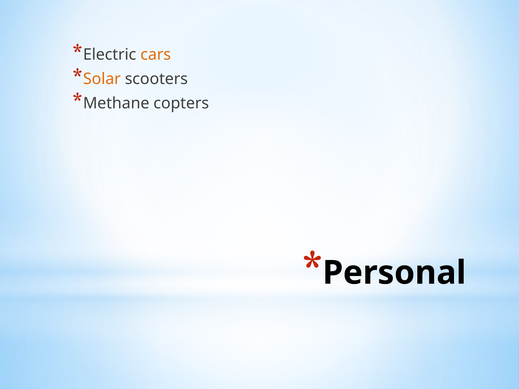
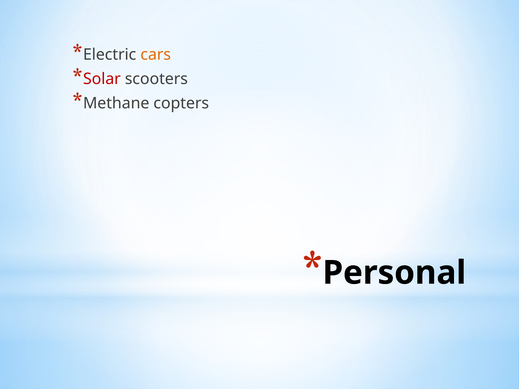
Solar colour: orange -> red (102, 79)
